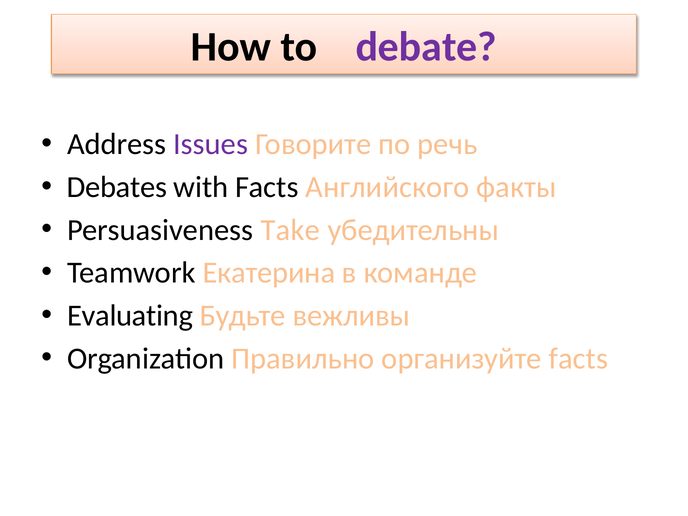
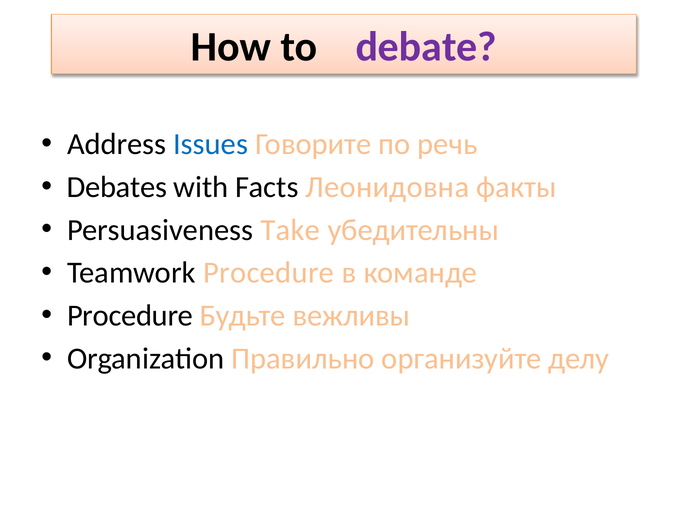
Issues colour: purple -> blue (211, 144)
Английского: Английского -> Леонидовна (387, 187)
Teamwork Екатерина: Екатерина -> Procedure (269, 273)
Evaluating: Evaluating -> Procedure (130, 316)
организуйте facts: facts -> делу (579, 358)
